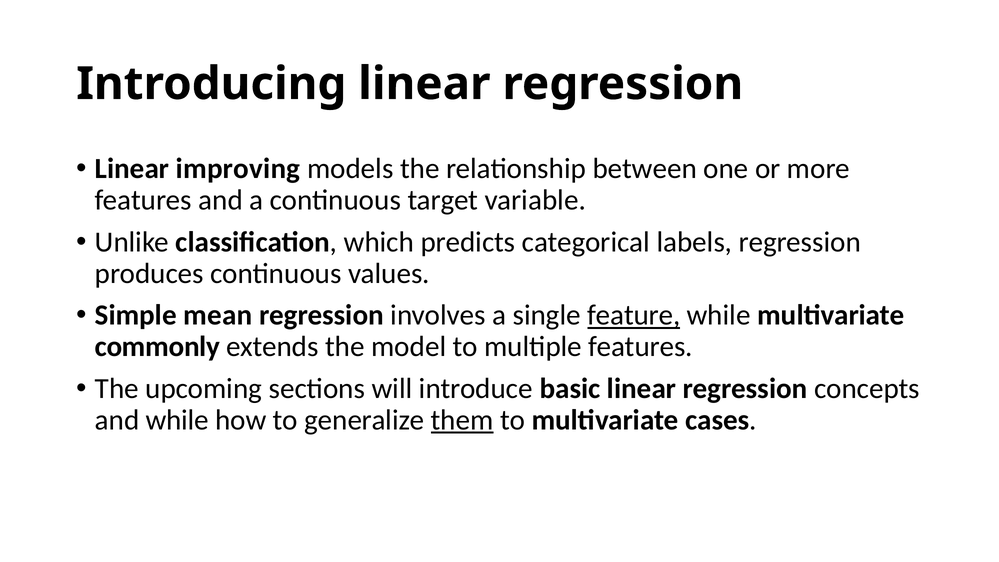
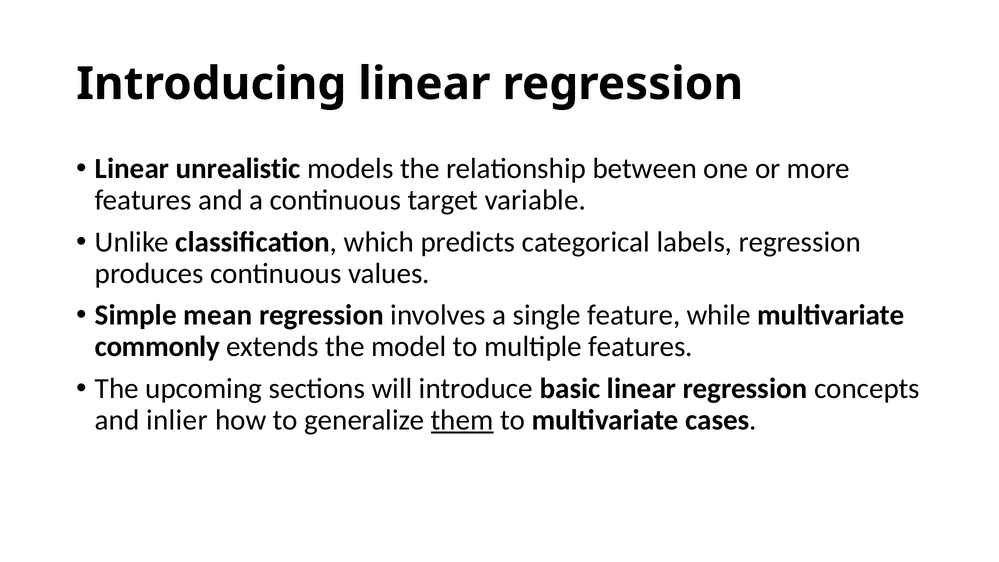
improving: improving -> unrealistic (238, 169)
feature underline: present -> none (634, 315)
and while: while -> inlier (177, 420)
